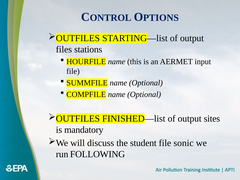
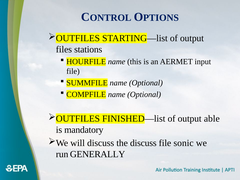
sites: sites -> able (212, 119)
the student: student -> discuss (143, 143)
FOLLOWING: FOLLOWING -> GENERALLY (98, 154)
